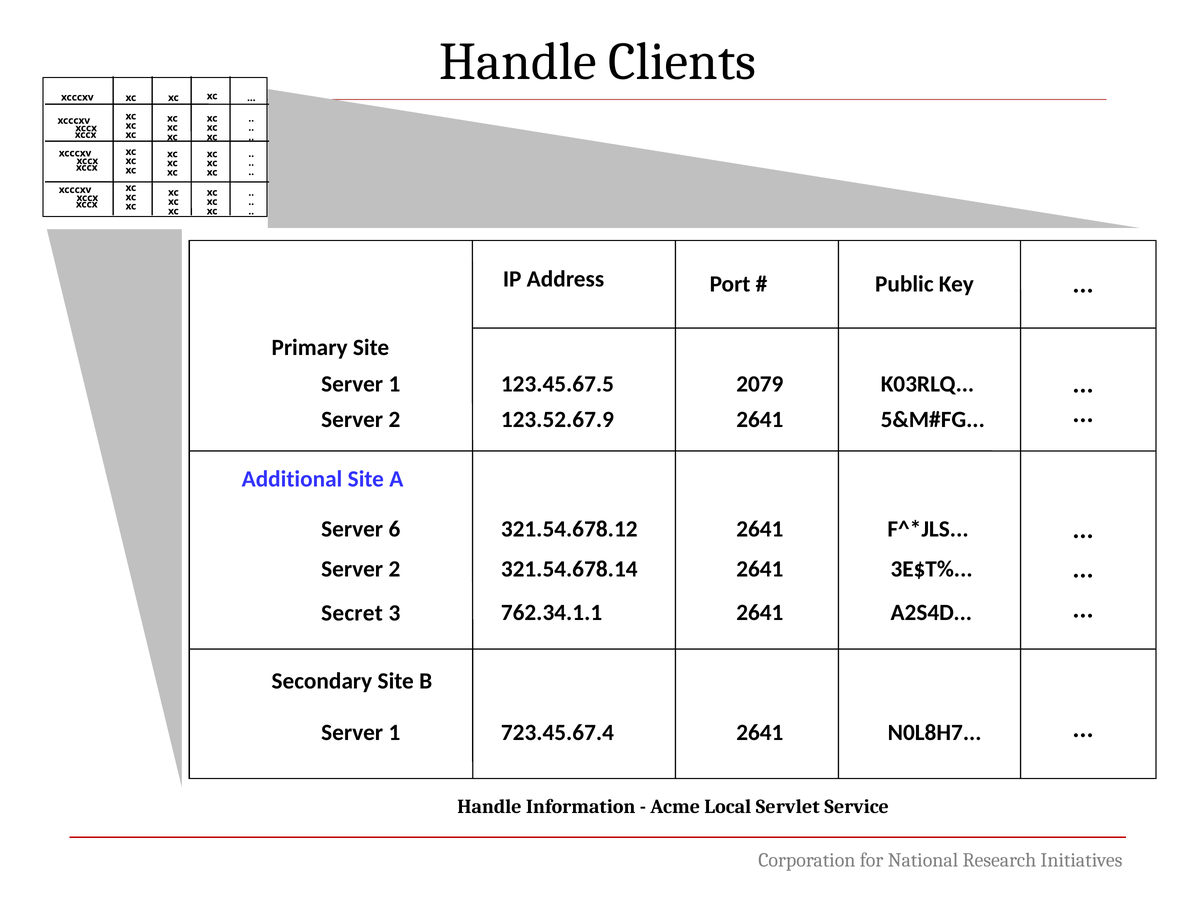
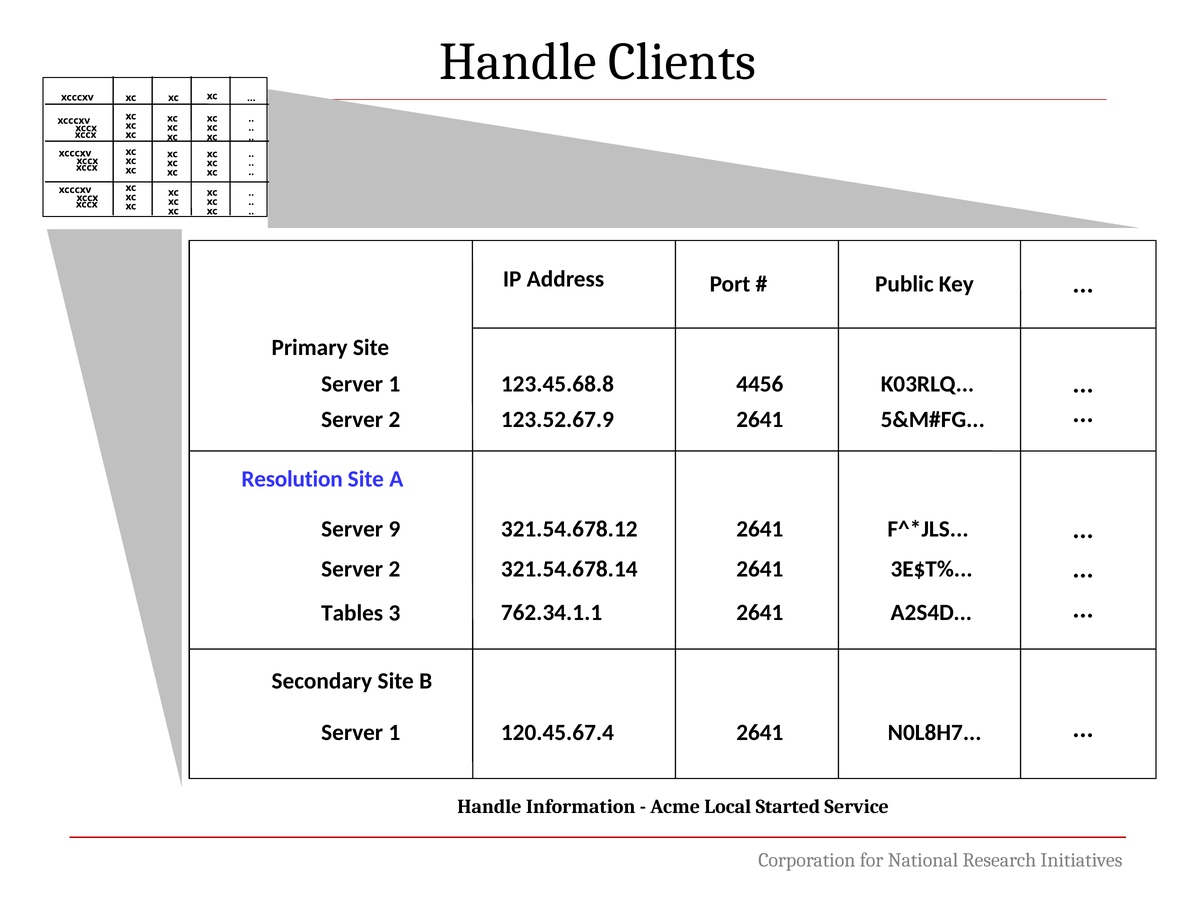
123.45.67.5: 123.45.67.5 -> 123.45.68.8 (557, 384)
2079: 2079 -> 4456 (760, 384)
Additional: Additional -> Resolution (292, 479)
6: 6 -> 9 (394, 529)
Secret: Secret -> Tables (352, 613)
723.45.67.4: 723.45.67.4 -> 120.45.67.4 (557, 732)
Servlet: Servlet -> Started (788, 807)
